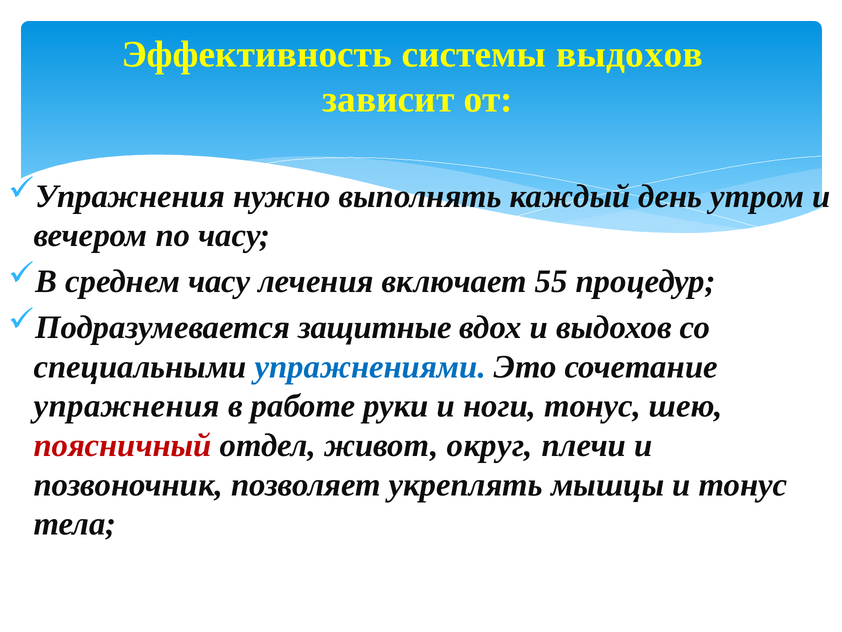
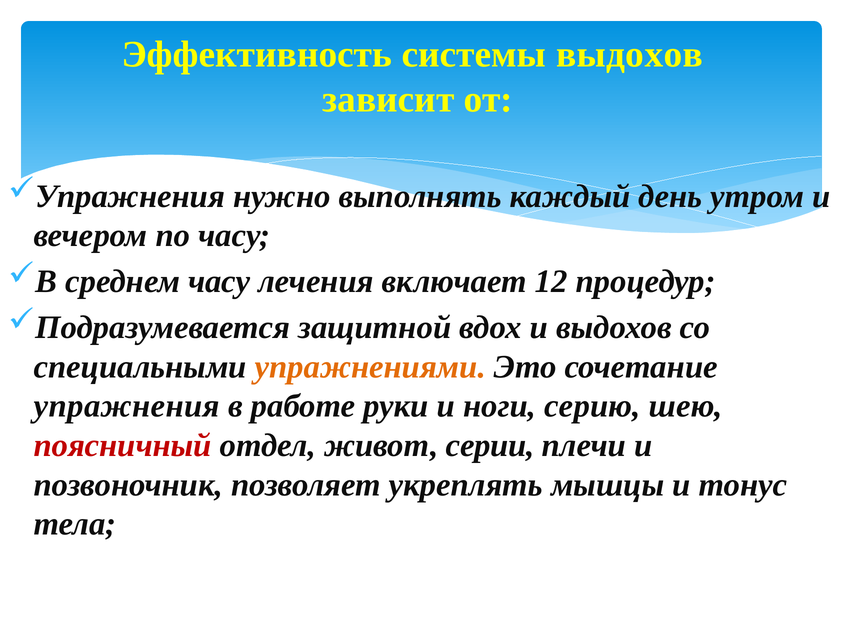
55: 55 -> 12 (551, 281)
защитные: защитные -> защитной (375, 327)
упражнениями colour: blue -> orange (370, 366)
ноги тонус: тонус -> серию (592, 406)
округ: округ -> серии (490, 445)
